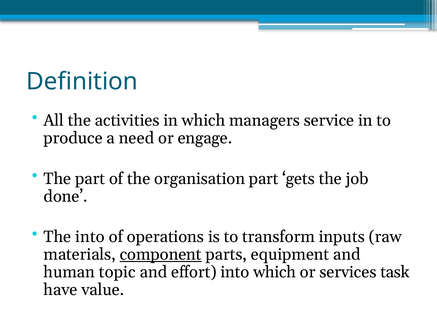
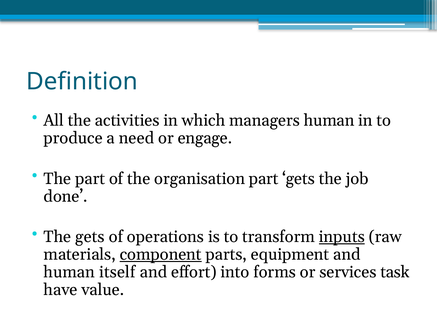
managers service: service -> human (329, 121)
The into: into -> gets (90, 237)
inputs underline: none -> present (342, 237)
topic: topic -> itself (117, 273)
into which: which -> forms (275, 273)
